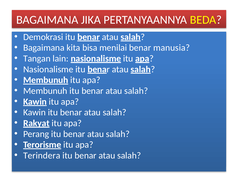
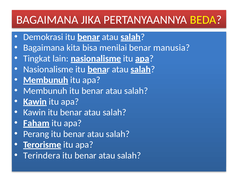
Tangan: Tangan -> Tingkat (37, 58)
Rakyat: Rakyat -> Faham (36, 123)
